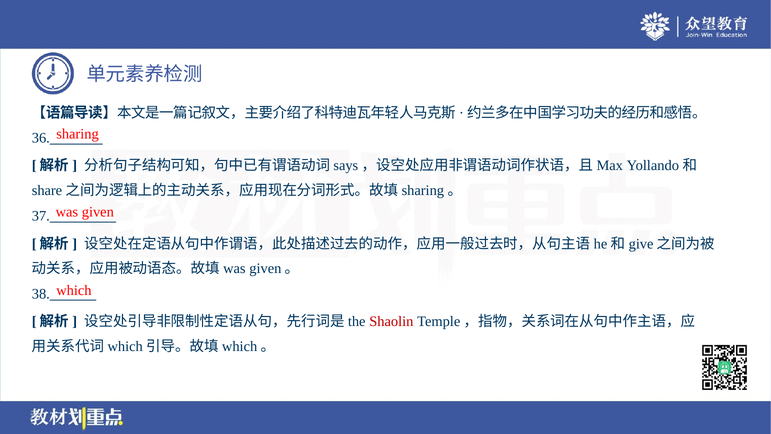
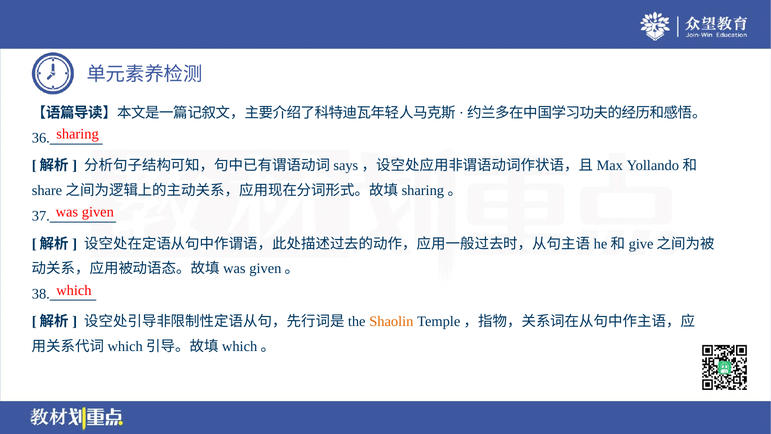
Shaolin colour: red -> orange (391, 321)
